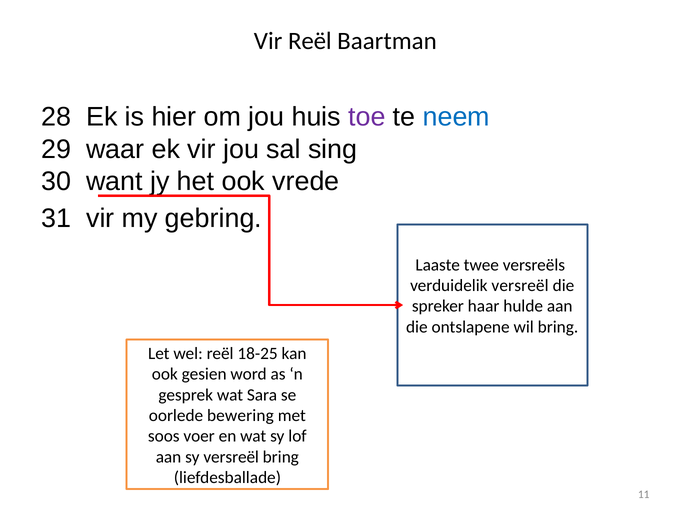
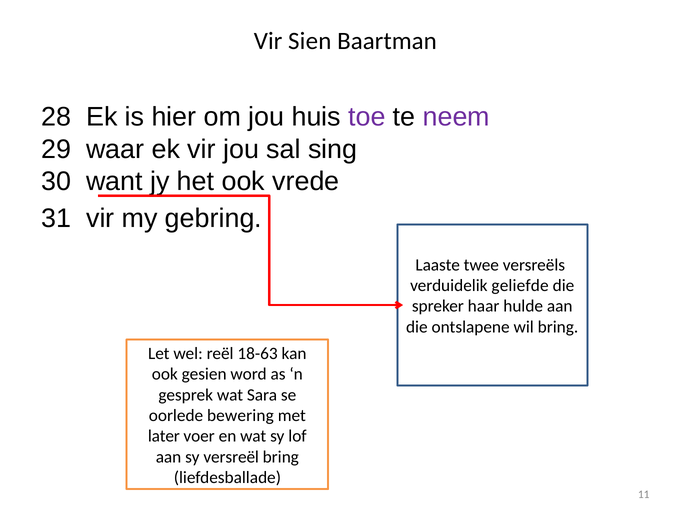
Vir Reël: Reël -> Sien (310, 41)
neem colour: blue -> purple (456, 117)
verduidelik versreël: versreël -> geliefde (520, 286)
18-25: 18-25 -> 18-63 (258, 354)
soos: soos -> later (164, 437)
